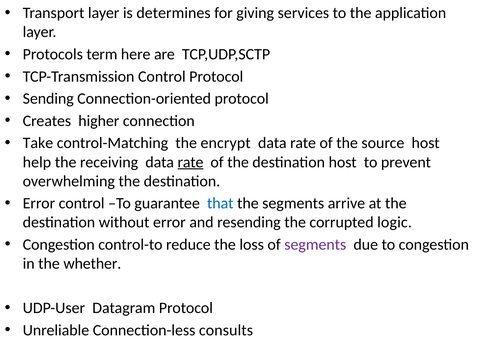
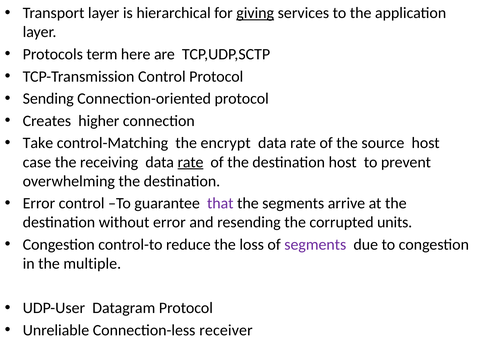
determines: determines -> hierarchical (174, 13)
giving underline: none -> present (255, 13)
help: help -> case (37, 162)
that colour: blue -> purple (220, 204)
logic: logic -> units (395, 223)
whether: whether -> multiple (92, 264)
consults: consults -> receiver (226, 331)
